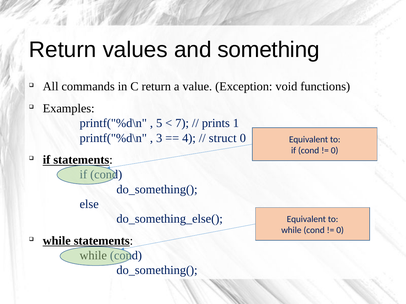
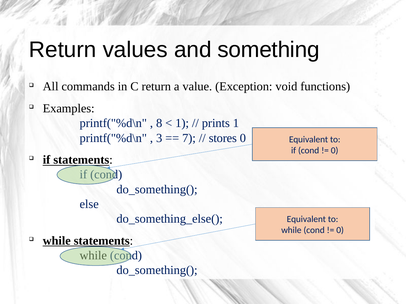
5: 5 -> 8 (159, 123)
7: 7 -> 1 (182, 123)
4: 4 -> 7 (189, 138)
struct: struct -> stores (223, 138)
